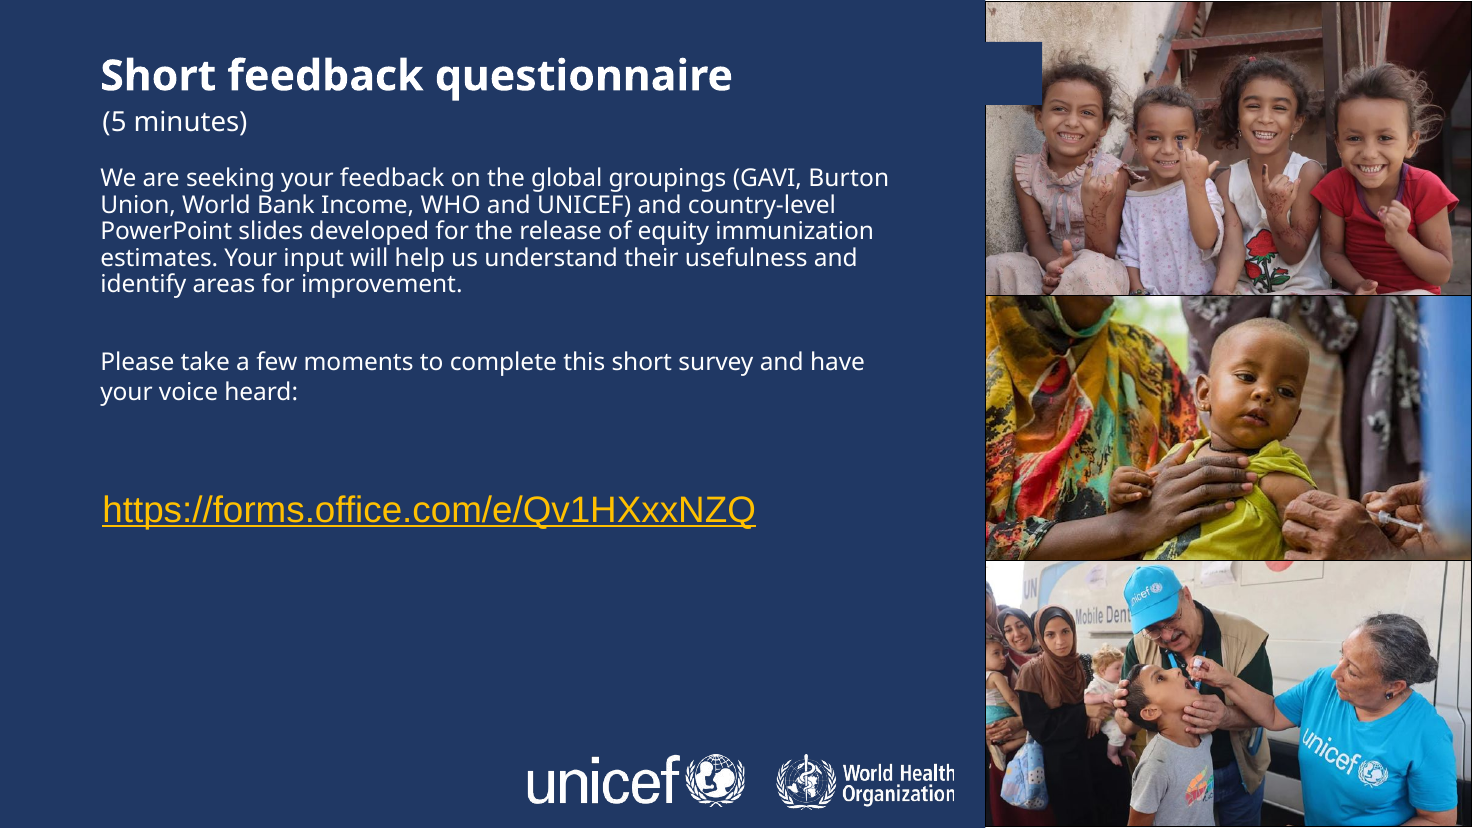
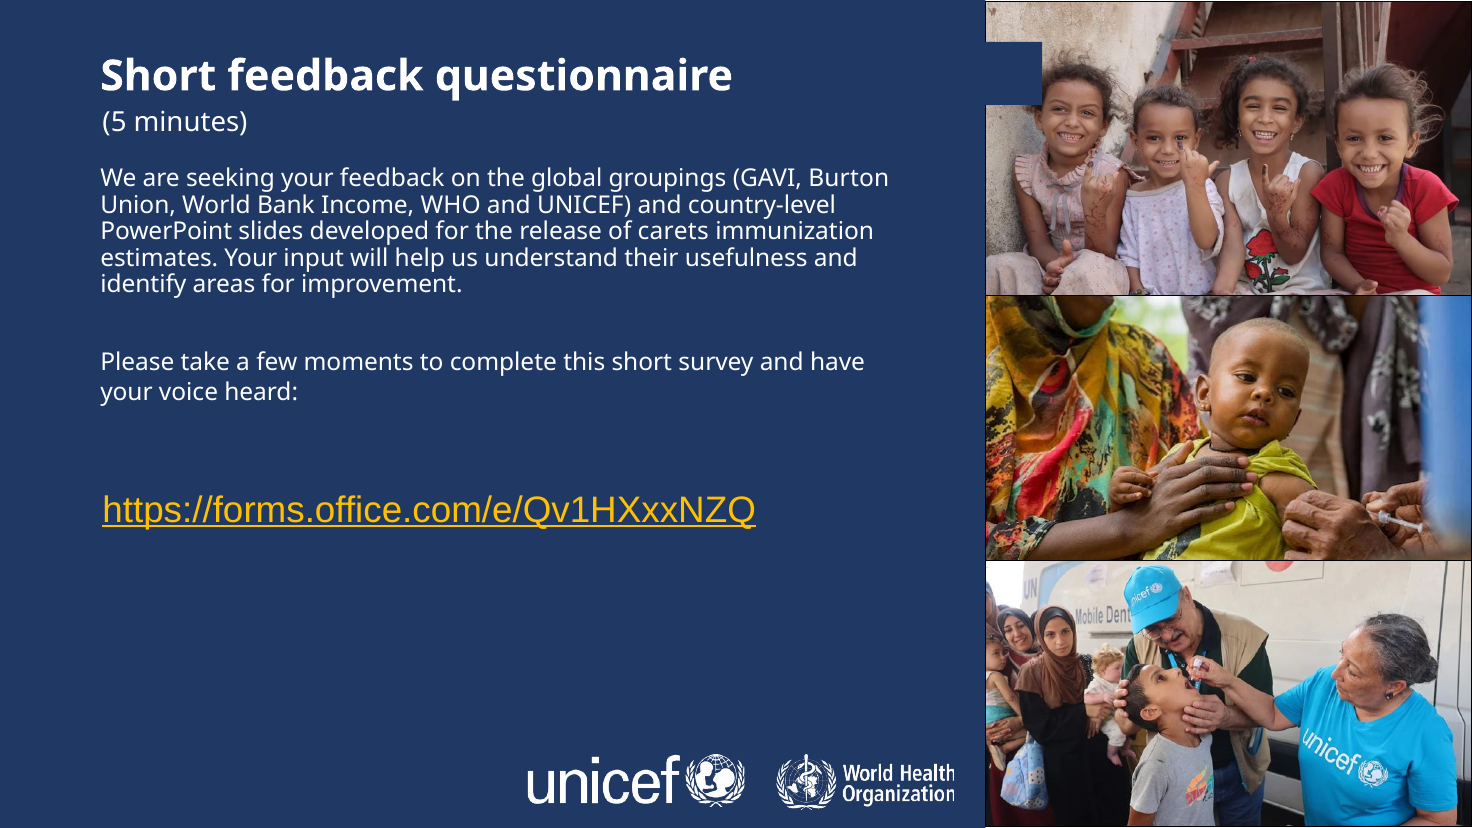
equity: equity -> carets (673, 232)
